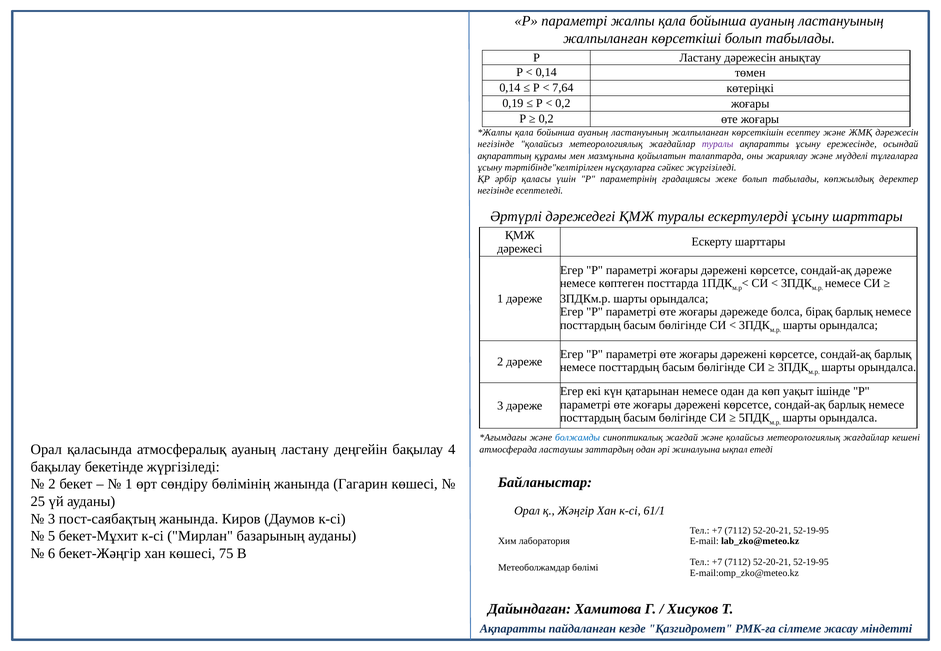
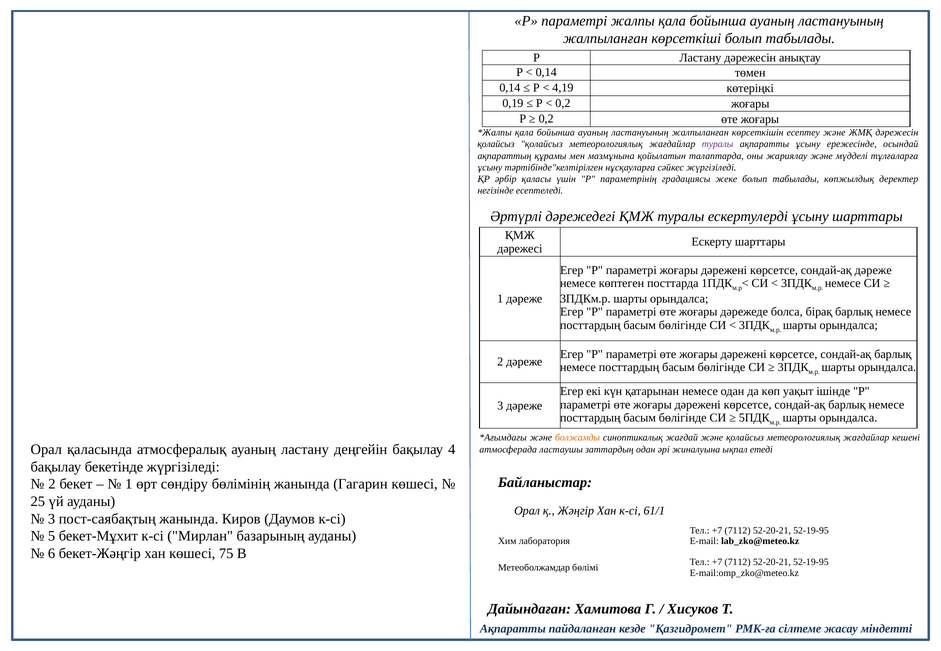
7,64: 7,64 -> 4,19 (563, 88)
негізінде: негізінде -> қолайсыз (496, 144)
болжамды colour: blue -> orange (578, 438)
